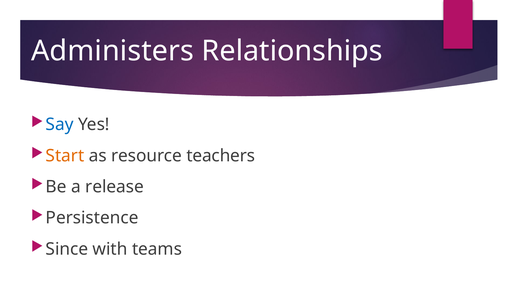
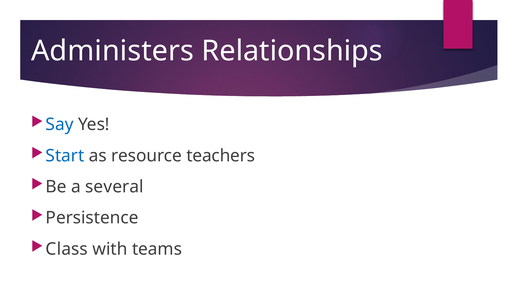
Start colour: orange -> blue (65, 155)
release: release -> several (114, 186)
Since: Since -> Class (67, 249)
